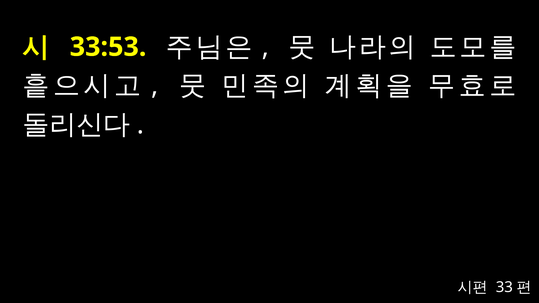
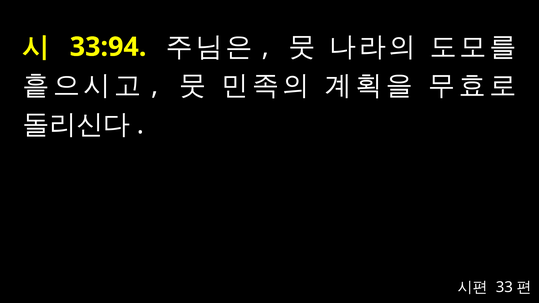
33:53: 33:53 -> 33:94 (108, 47)
